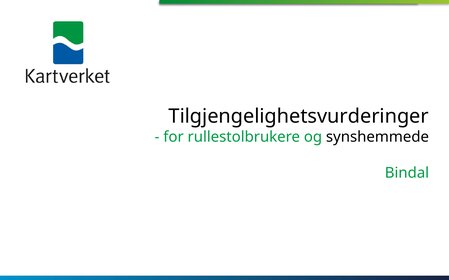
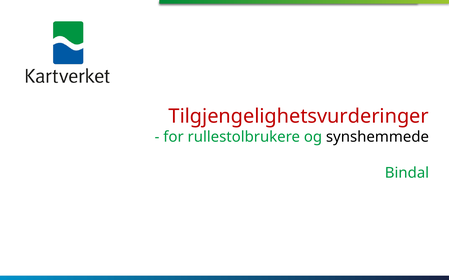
Tilgjengelighetsvurderinger colour: black -> red (299, 117)
